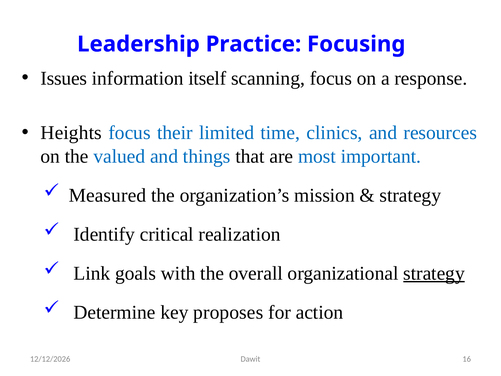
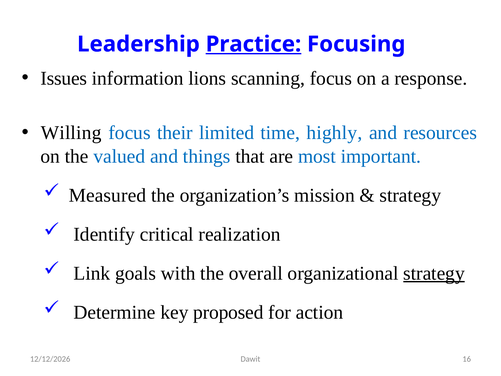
Practice underline: none -> present (253, 44)
itself: itself -> lions (207, 78)
Heights: Heights -> Willing (71, 133)
clinics: clinics -> highly (334, 133)
proposes: proposes -> proposed (228, 312)
